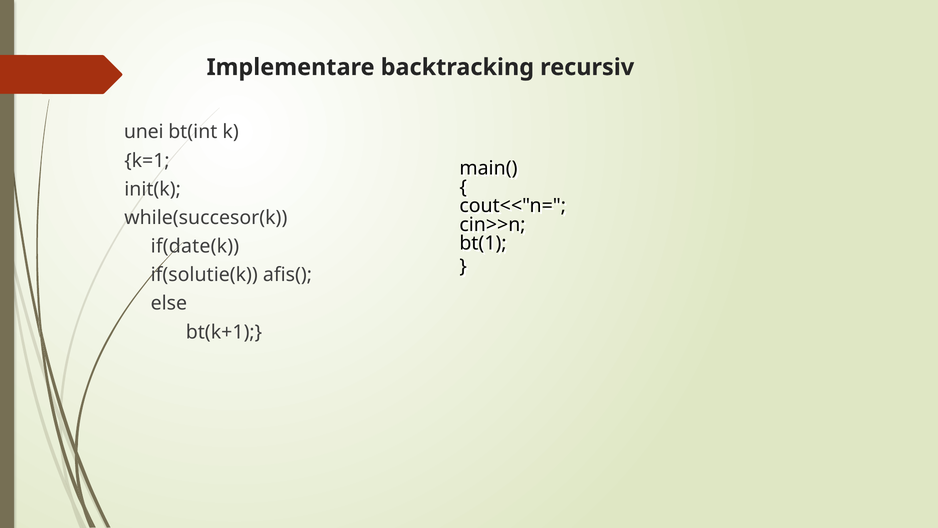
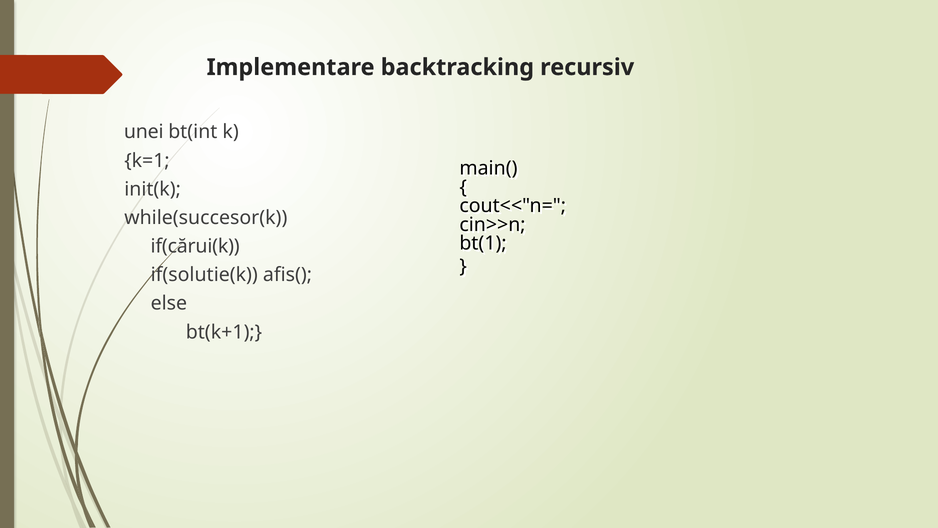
if(date(k: if(date(k -> if(cărui(k (195, 246)
